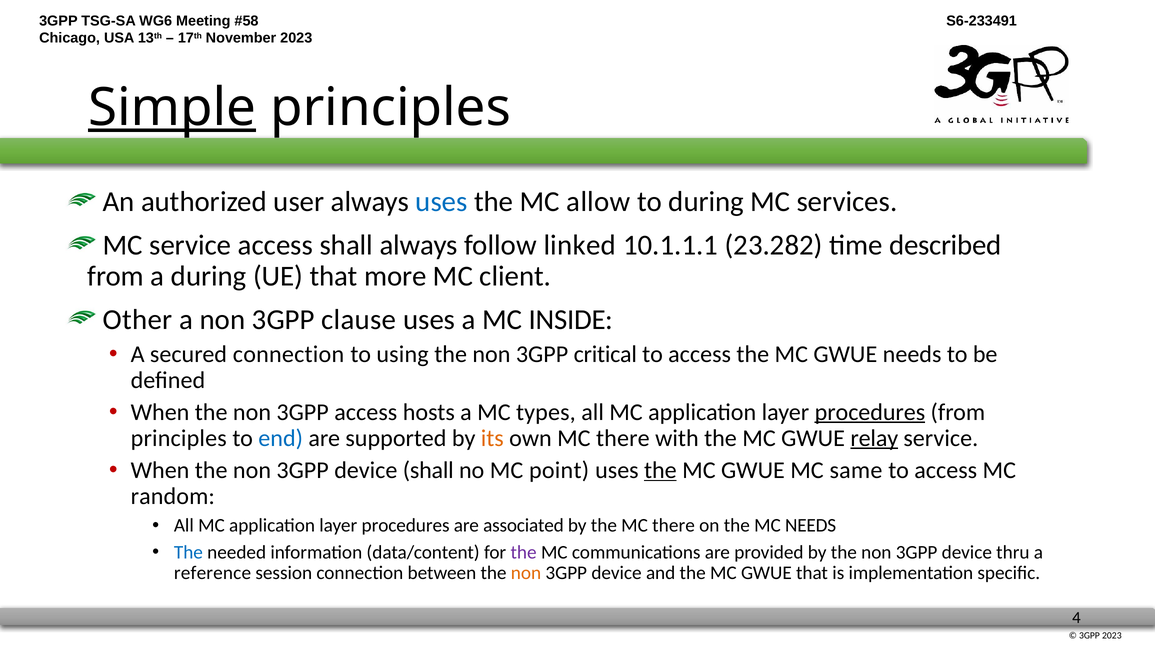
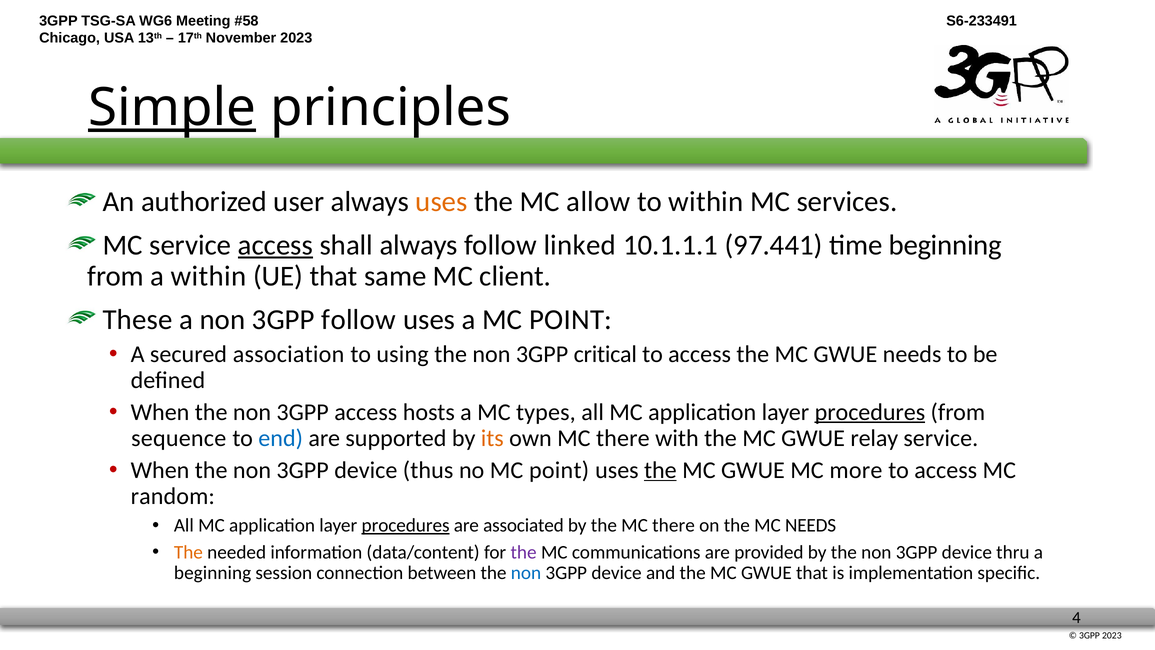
uses colour: blue -> orange (442, 202)
to during: during -> within (706, 202)
access underline: none -> present (275, 245)
23.282: 23.282 -> 97.441 (774, 245)
time described: described -> beginning (945, 245)
a during: during -> within (209, 276)
more: more -> same (395, 276)
Other: Other -> These (138, 319)
3GPP clause: clause -> follow (359, 319)
a MC INSIDE: INSIDE -> POINT (571, 319)
secured connection: connection -> association (289, 354)
principles: principles -> sequence (179, 438)
relay underline: present -> none (874, 438)
device shall: shall -> thus (428, 470)
same: same -> more (856, 470)
procedures underline: none -> present (406, 525)
The colour: blue -> orange (188, 552)
reference: reference -> beginning (213, 573)
non colour: orange -> blue (526, 573)
